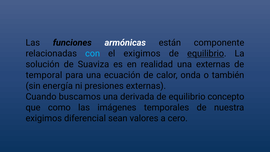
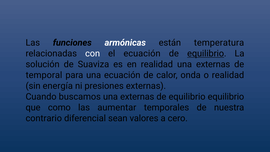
componente: componente -> temperatura (219, 43)
con colour: light blue -> white (93, 53)
el exigimos: exigimos -> ecuación (142, 53)
o también: también -> realidad (228, 75)
buscamos una derivada: derivada -> externas (137, 97)
equilibrio concepto: concepto -> equilibrio (226, 97)
imágenes: imágenes -> aumentar (117, 107)
exigimos: exigimos -> contrario (44, 118)
